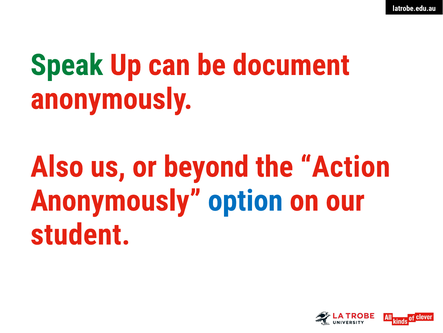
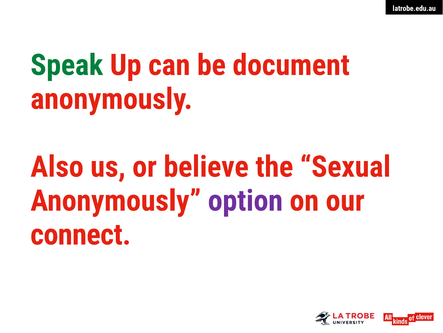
beyond: beyond -> believe (206, 167)
Action: Action -> Sexual (345, 167)
option colour: blue -> purple (245, 200)
student: student -> connect (81, 234)
